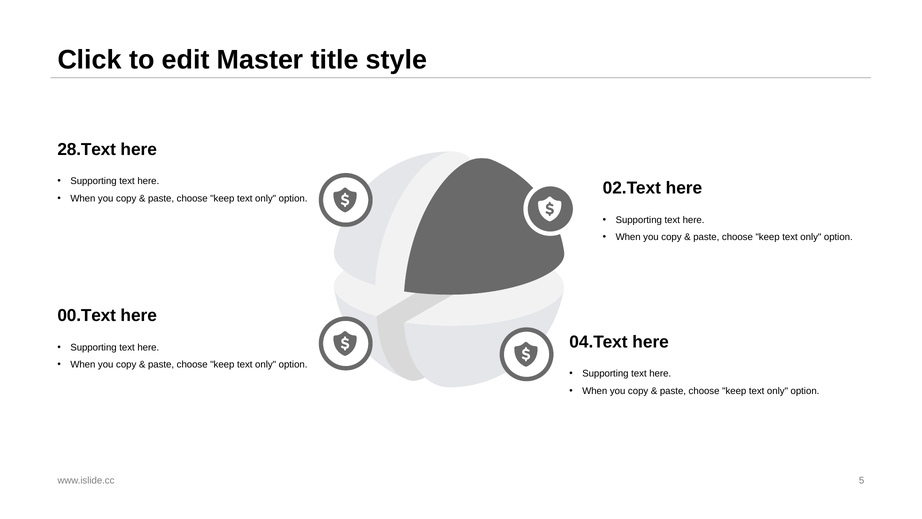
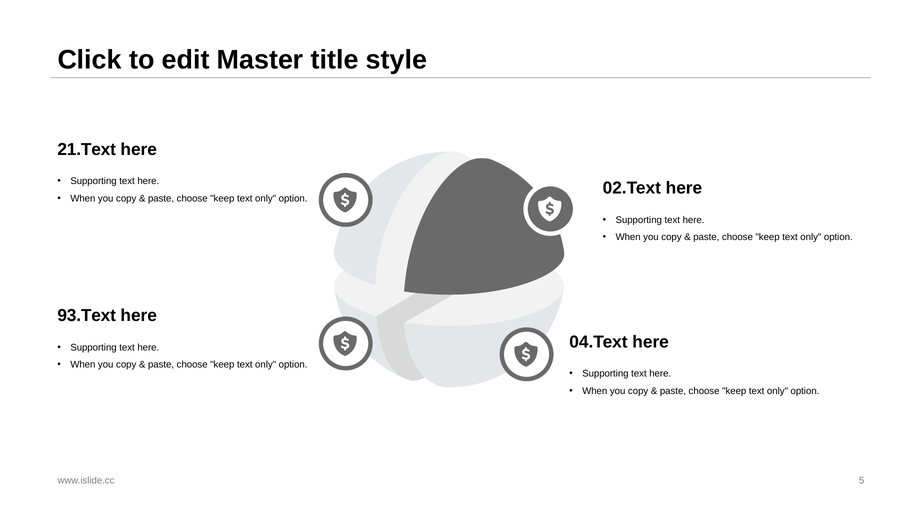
28.Text: 28.Text -> 21.Text (87, 149)
00.Text: 00.Text -> 93.Text (87, 316)
